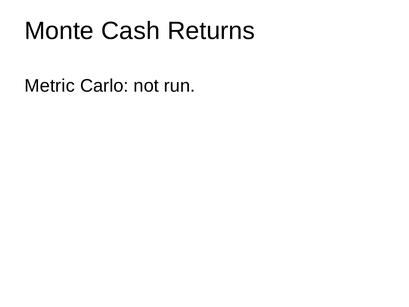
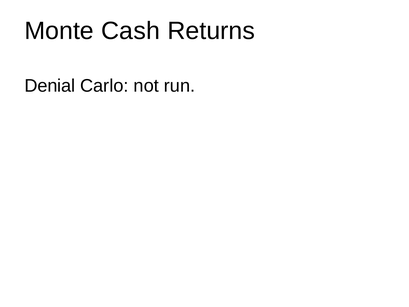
Metric: Metric -> Denial (50, 86)
